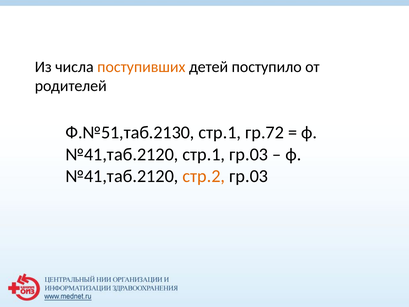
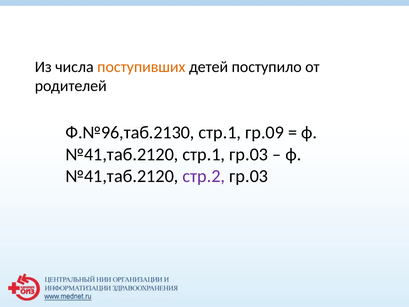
Ф.№51,таб.2130: Ф.№51,таб.2130 -> Ф.№96,таб.2130 (130, 132)
гр.72: гр.72 -> гр.09 (265, 132)
стр.2 colour: orange -> purple (204, 176)
